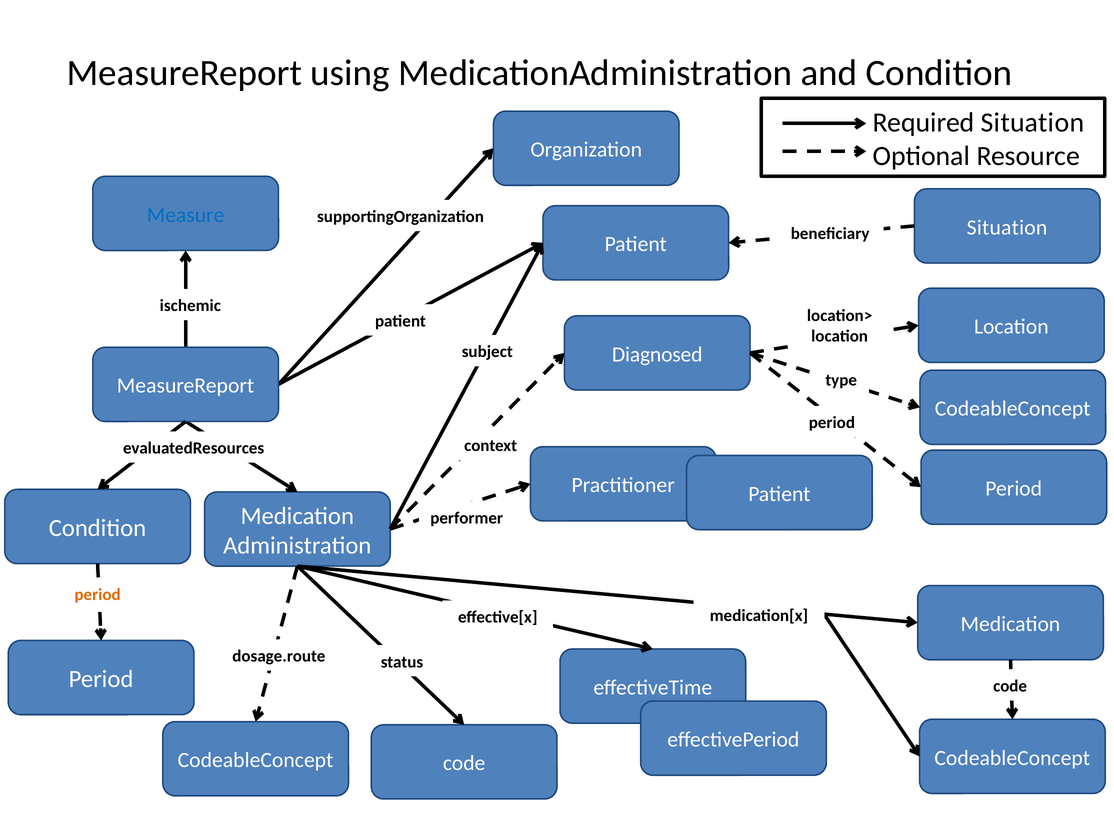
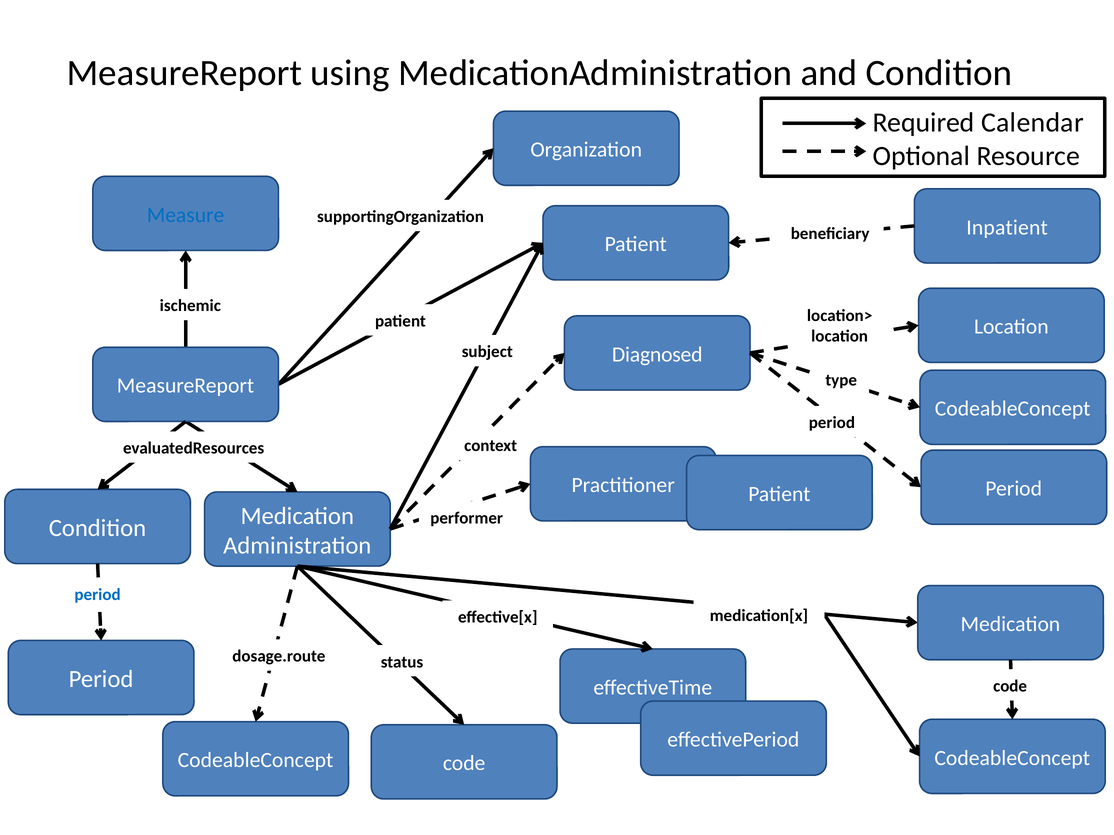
Required Situation: Situation -> Calendar (1032, 123)
Situation: Situation -> Inpatient (1007, 228)
period colour: orange -> blue (98, 595)
